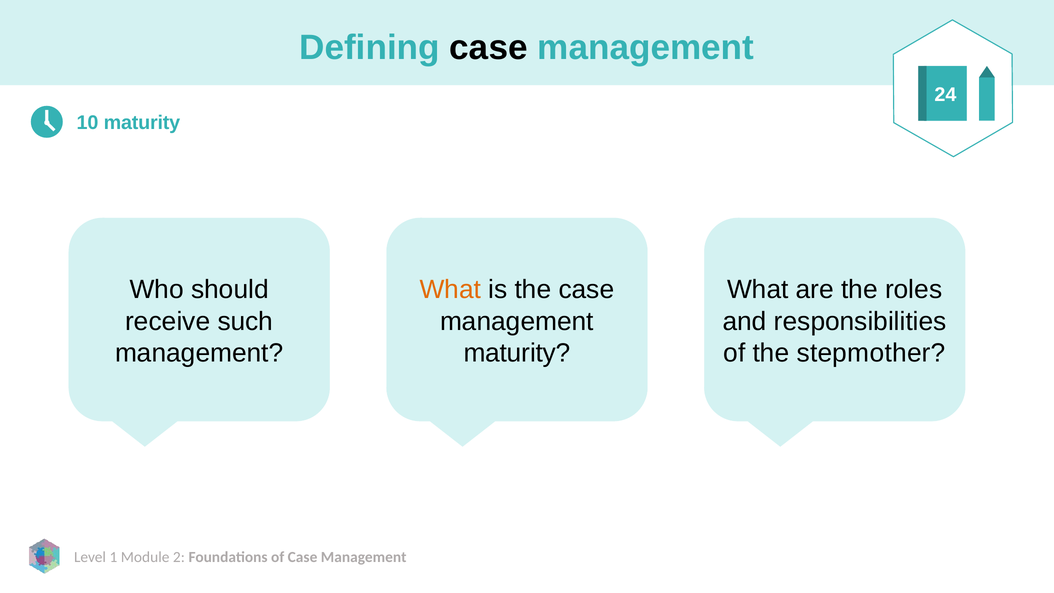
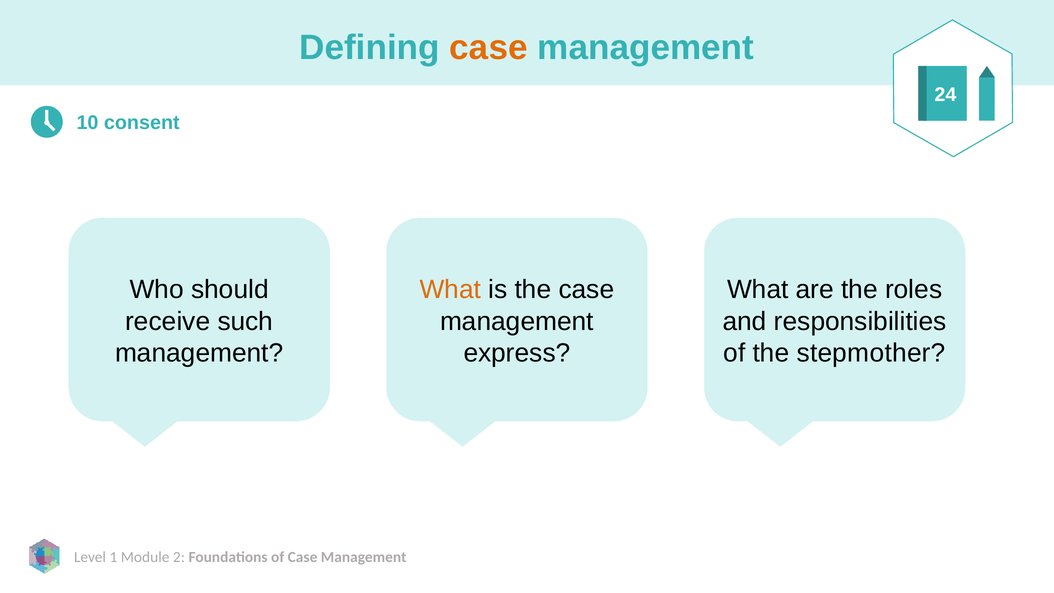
case colour: black -> orange (489, 48)
10 maturity: maturity -> consent (142, 123)
maturity: maturity -> express (517, 353)
